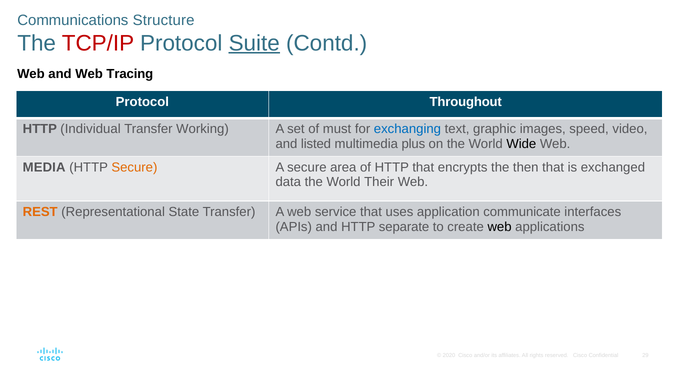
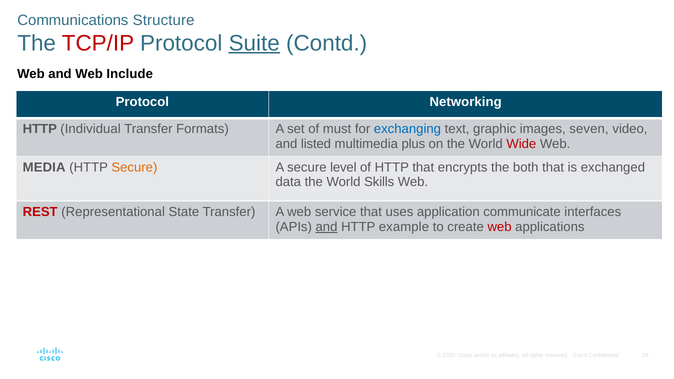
Tracing: Tracing -> Include (130, 74)
Throughout: Throughout -> Networking (466, 102)
Working: Working -> Formats (202, 129)
speed: speed -> seven (589, 129)
Wide colour: black -> red (521, 144)
area: area -> level (343, 167)
then: then -> both (526, 167)
Their: Their -> Skills (379, 182)
REST colour: orange -> red (40, 212)
and underline: none -> present (326, 227)
separate: separate -> example (404, 227)
web colour: black -> red (500, 227)
